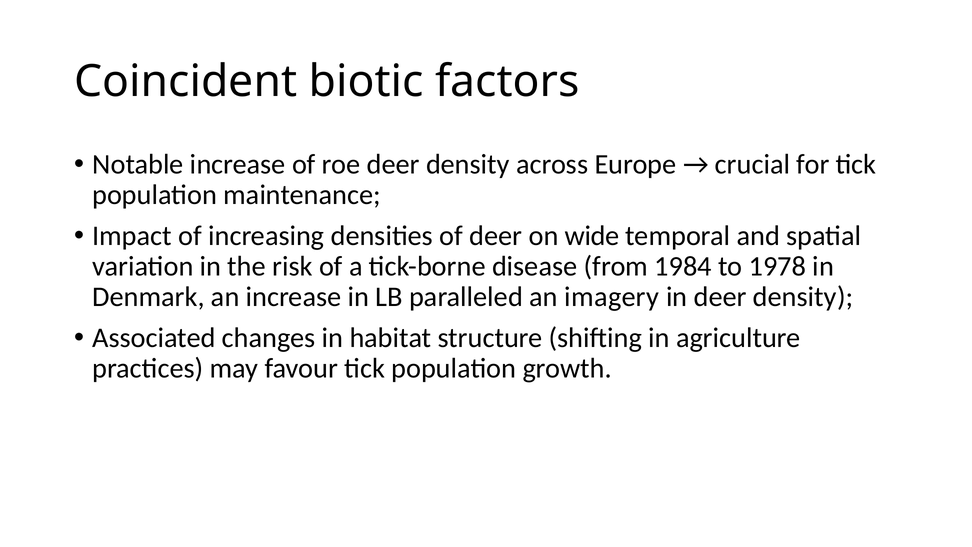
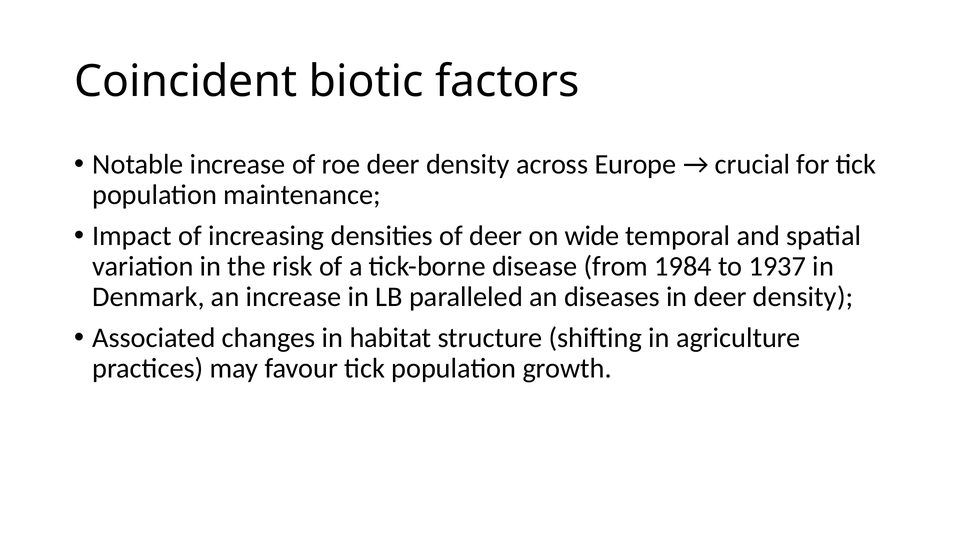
1978: 1978 -> 1937 (777, 266)
imagery: imagery -> diseases (612, 297)
